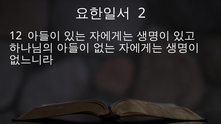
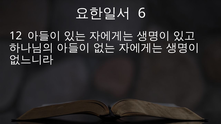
2: 2 -> 6 (142, 13)
